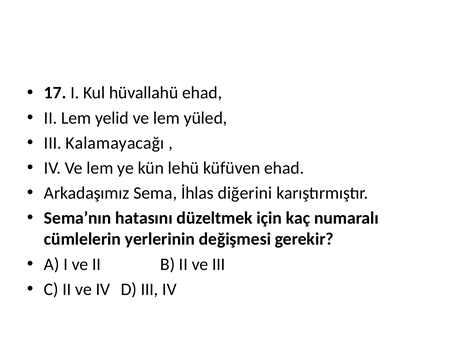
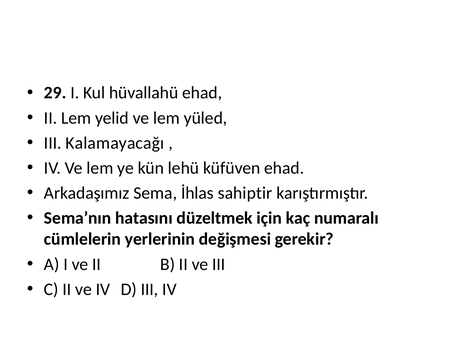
17: 17 -> 29 (55, 93)
diğerini: diğerini -> sahiptir (245, 193)
